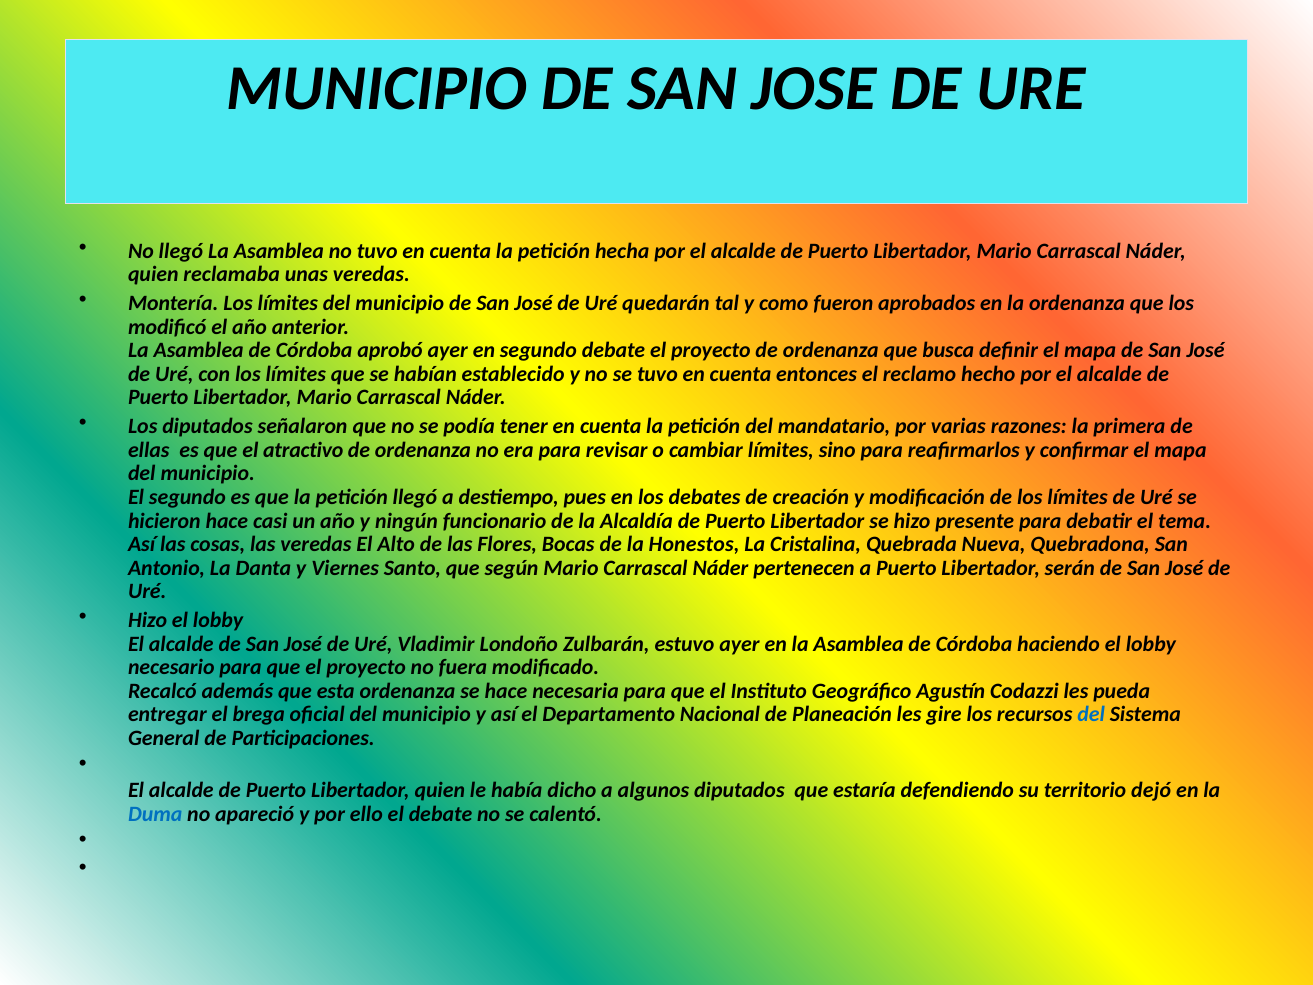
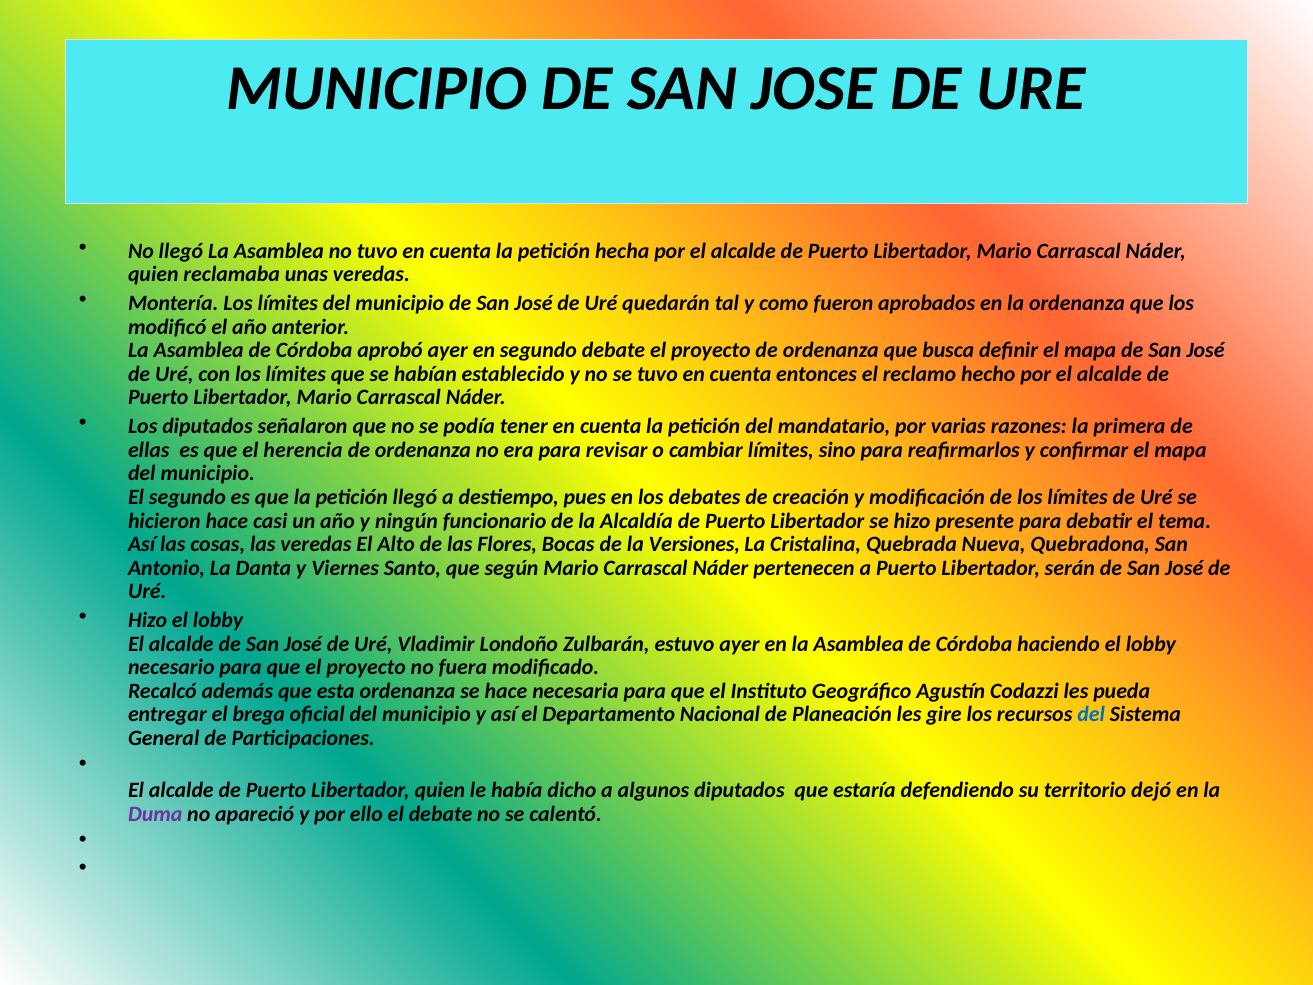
atractivo: atractivo -> herencia (303, 450)
Honestos: Honestos -> Versiones (694, 544)
Duma colour: blue -> purple (155, 814)
